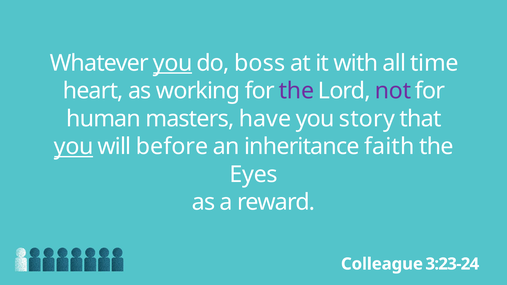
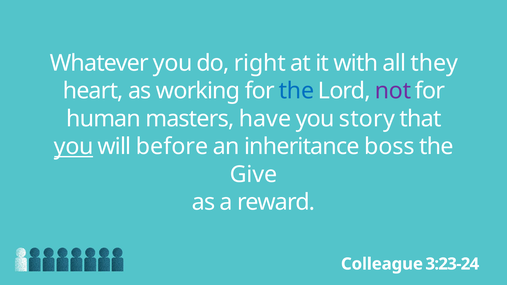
you underline: present -> none (173, 63)
boss: boss -> right (260, 63)
time: time -> they (434, 63)
the colour: purple -> blue (296, 91)
faith: faith -> boss (389, 147)
Eyes: Eyes -> Give (254, 175)
